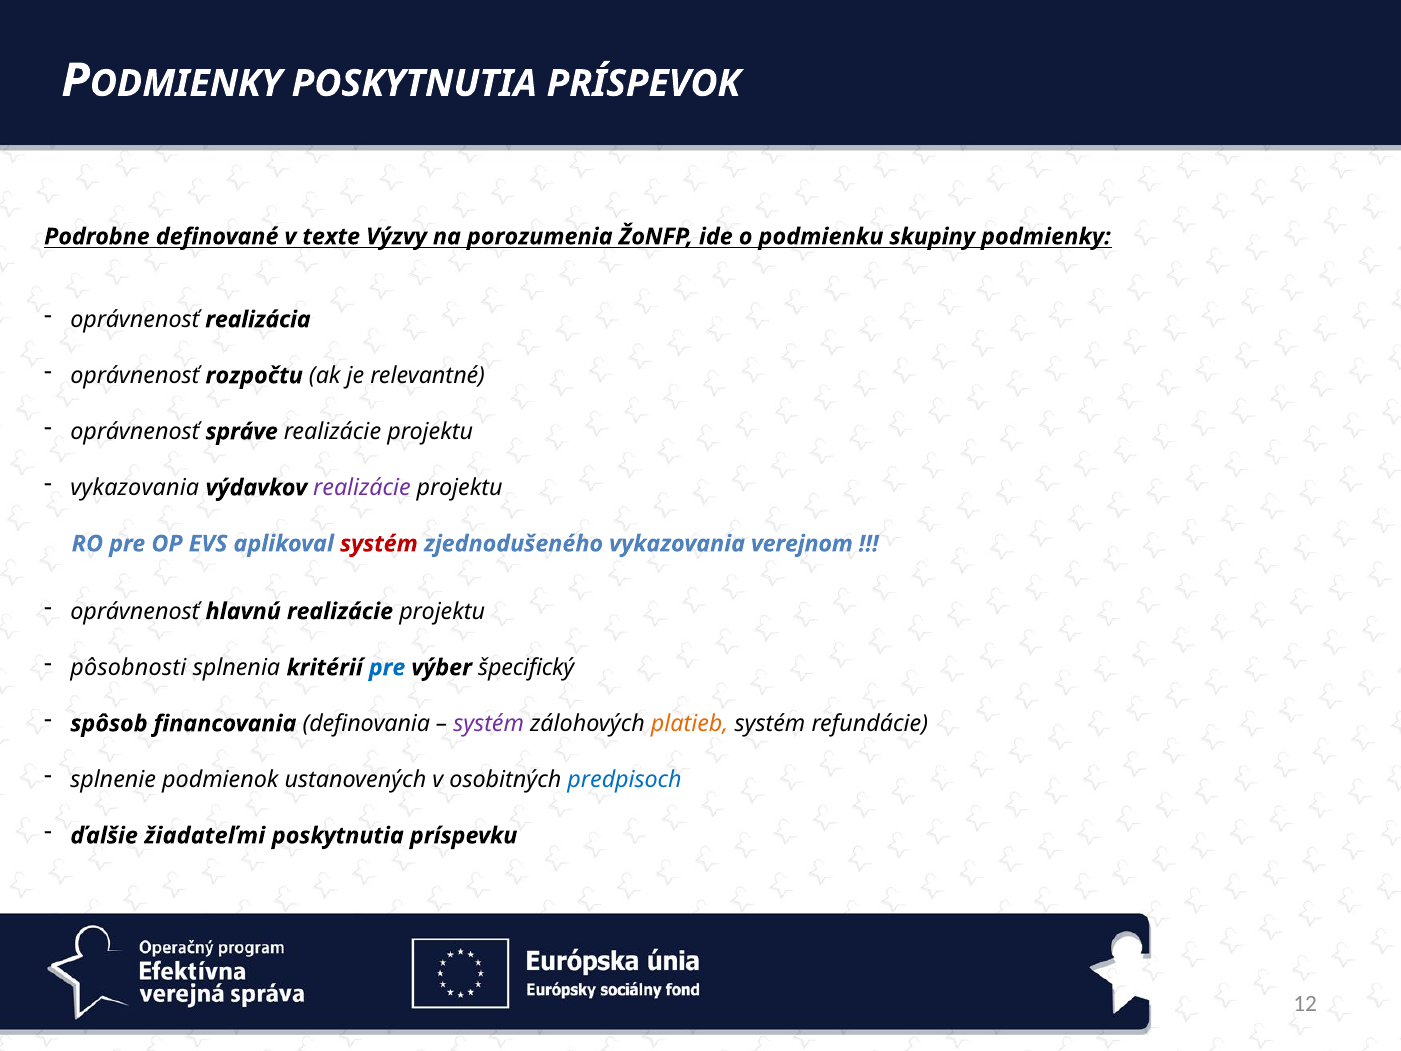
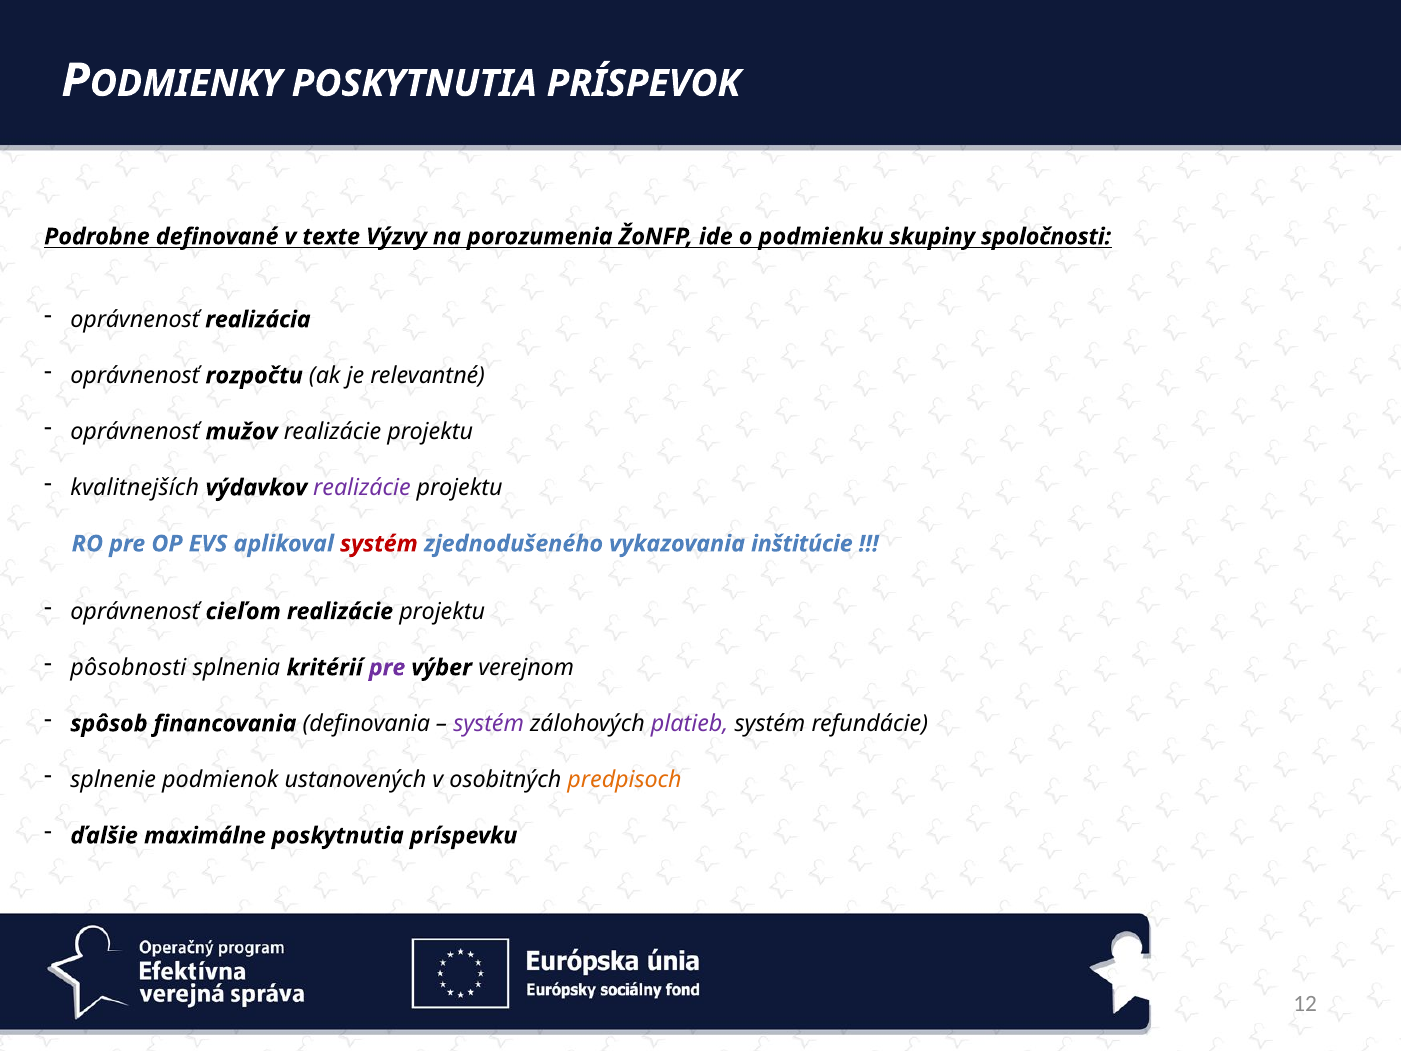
podmienky: podmienky -> spoločnosti (1046, 237)
správe: správe -> mužov (242, 432)
vykazovania: vykazovania -> kvalitnejších (135, 488)
verejnom: verejnom -> inštitúcie (802, 544)
hlavnú: hlavnú -> cieľom (243, 611)
pre colour: blue -> purple (387, 667)
špecifický: špecifický -> verejnom (526, 667)
platieb colour: orange -> purple (690, 723)
predpisoch colour: blue -> orange (625, 780)
žiadateľmi: žiadateľmi -> maximálne (205, 836)
